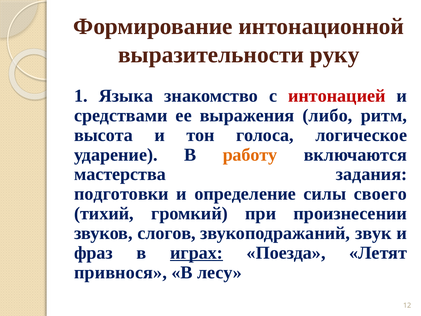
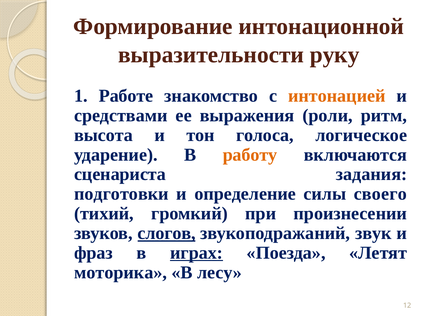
Языка: Языка -> Работе (126, 96)
интонацией colour: red -> orange (337, 96)
либо: либо -> роли (328, 115)
мастерства: мастерства -> сценариста (120, 174)
слогов underline: none -> present (167, 233)
привнося: привнося -> моторика (121, 272)
